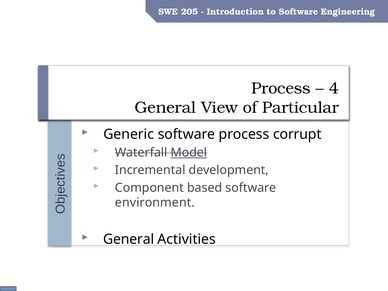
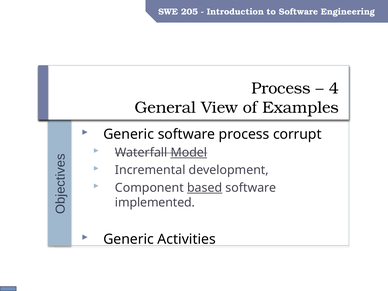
Particular: Particular -> Examples (301, 108)
based underline: none -> present (205, 188)
environment: environment -> implemented (155, 203)
General: General -> Generic (129, 239)
